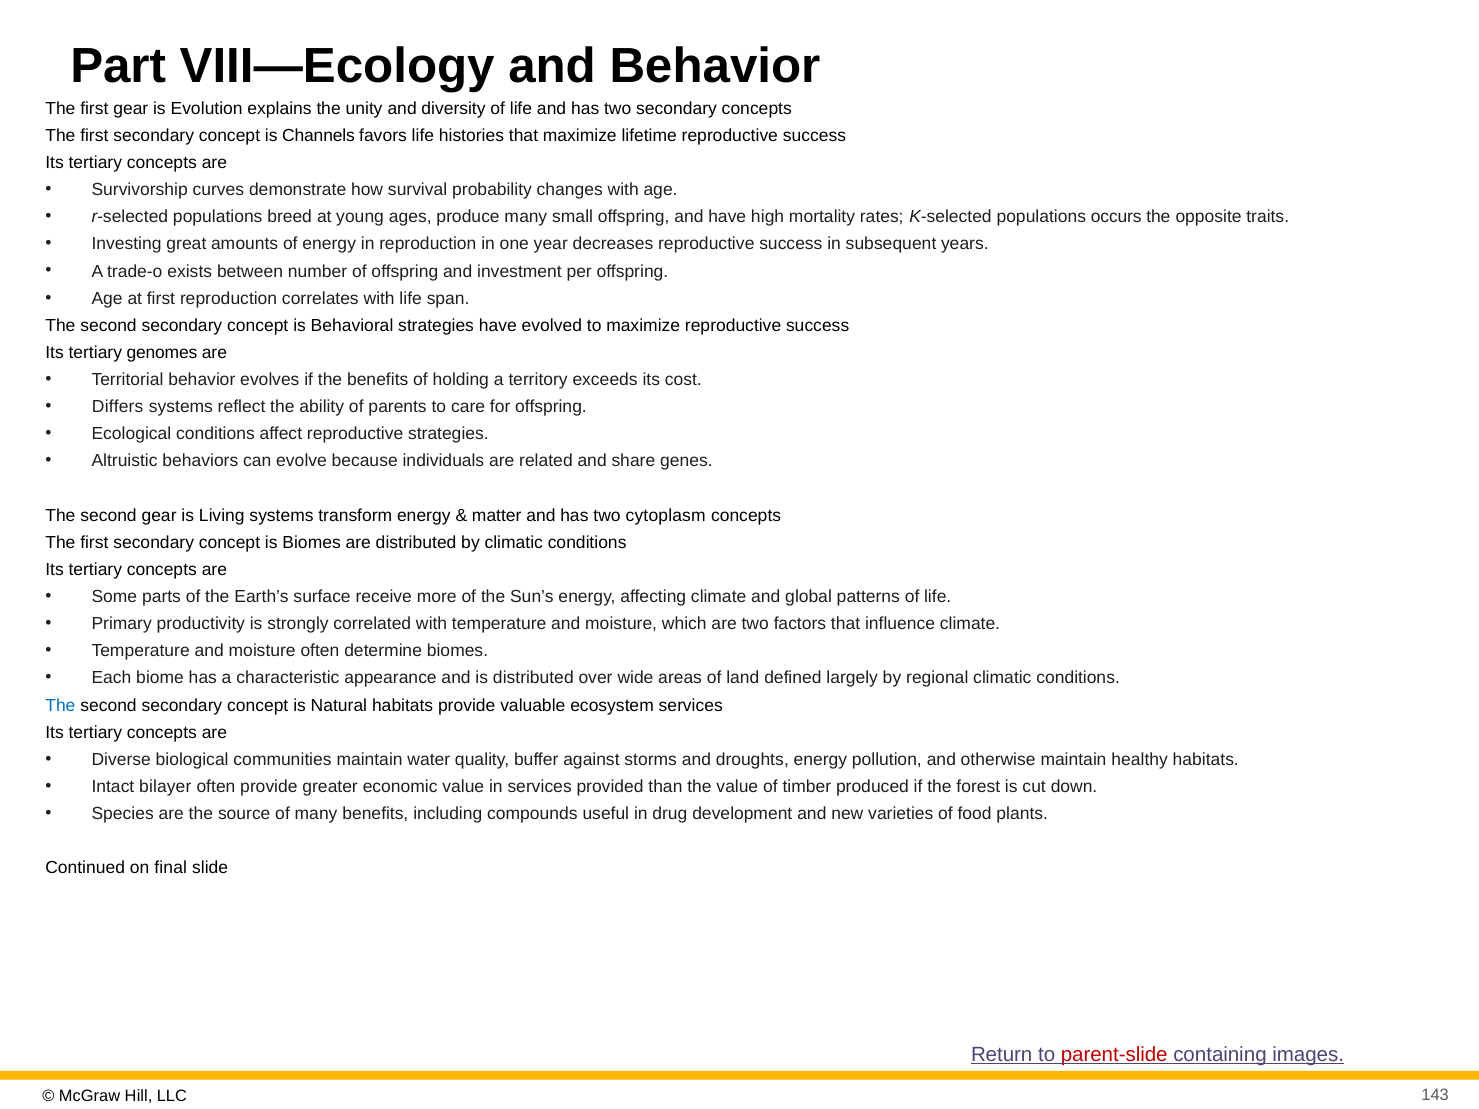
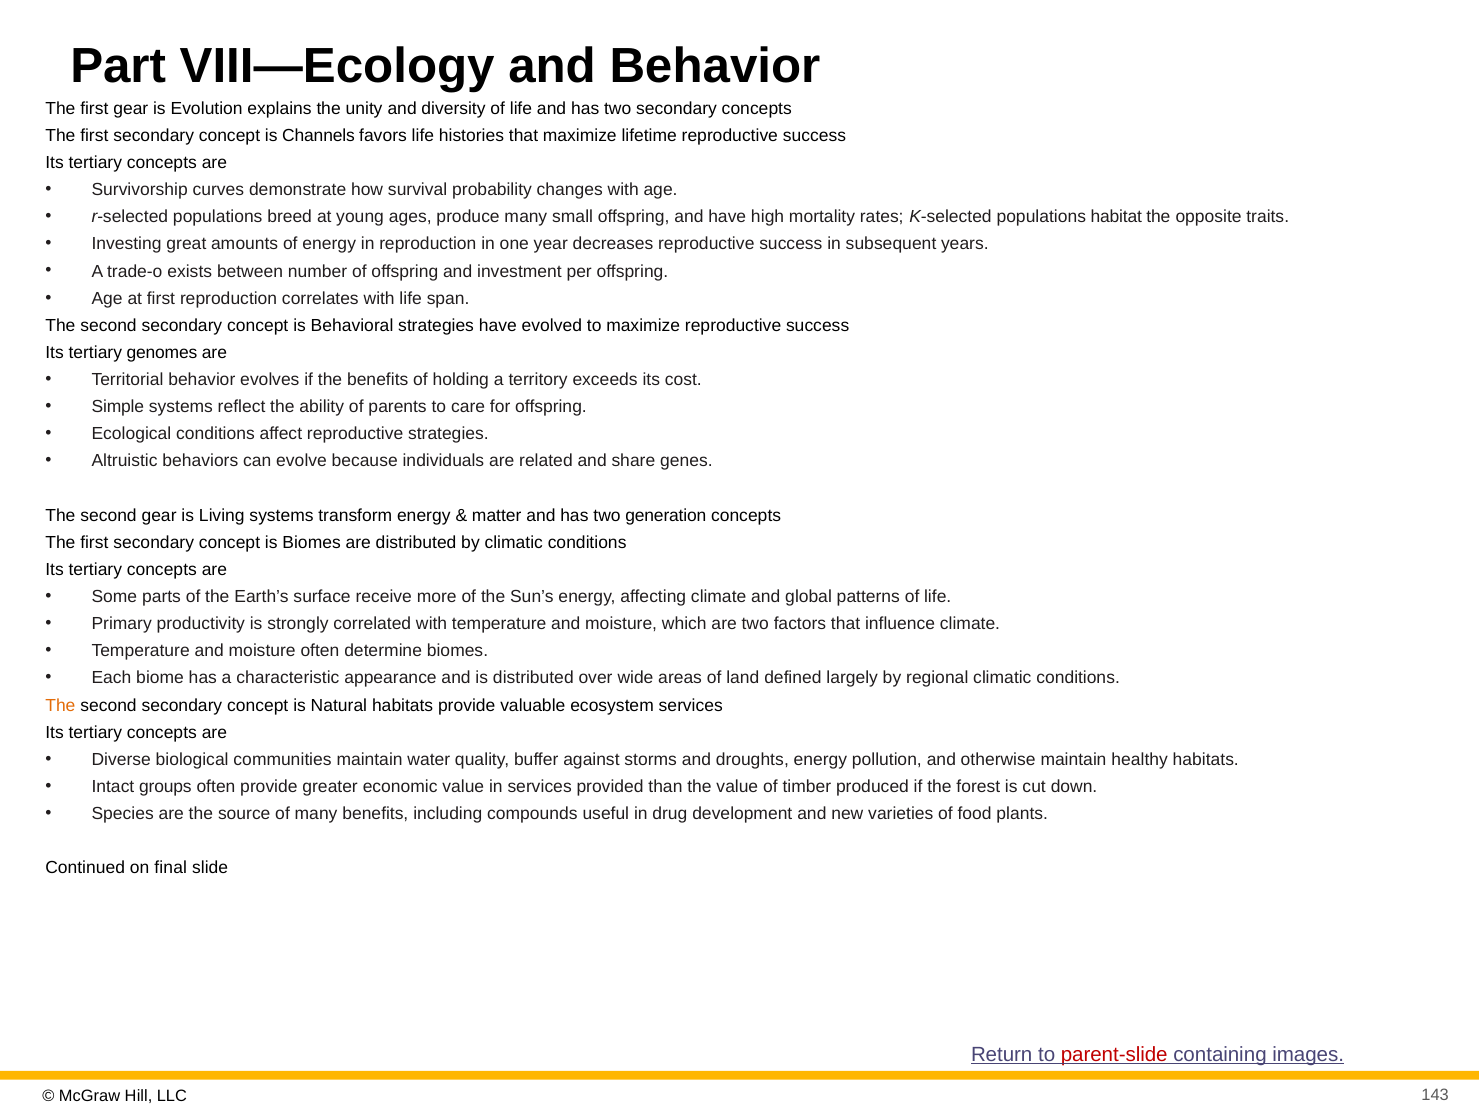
occurs: occurs -> habitat (1116, 217)
Differs: Differs -> Simple (118, 407)
cytoplasm: cytoplasm -> generation (666, 516)
The colour: blue -> orange (60, 705)
bilayer: bilayer -> groups (165, 787)
